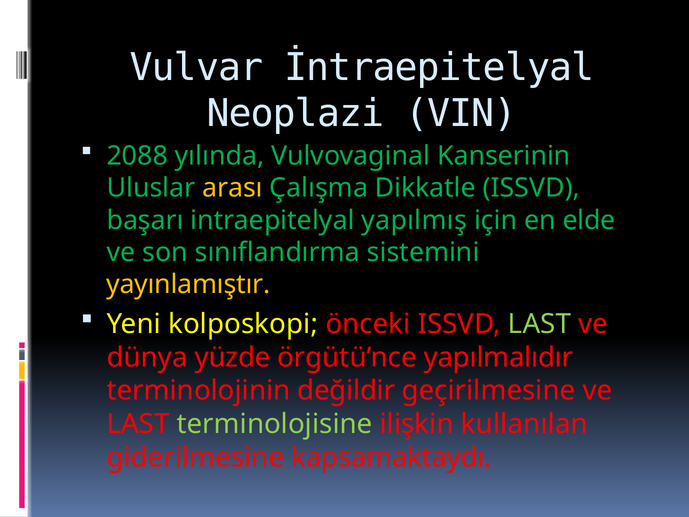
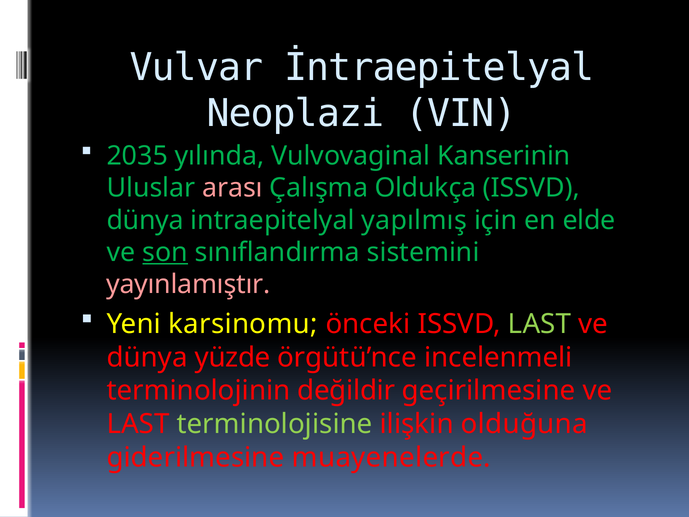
2088: 2088 -> 2035 (137, 156)
arası colour: yellow -> pink (233, 188)
Dikkatle: Dikkatle -> Oldukça (425, 188)
başarı: başarı -> dünya (145, 220)
son underline: none -> present (165, 252)
yayınlamıştır colour: yellow -> pink (188, 284)
kolposkopi: kolposkopi -> karsinomu (243, 324)
yapılmalıdır: yapılmalıdır -> incelenmeli (498, 357)
kullanılan: kullanılan -> olduğuna (524, 424)
kapsamaktaydı: kapsamaktaydı -> muayenelerde (391, 457)
